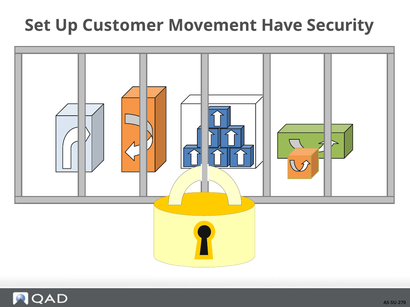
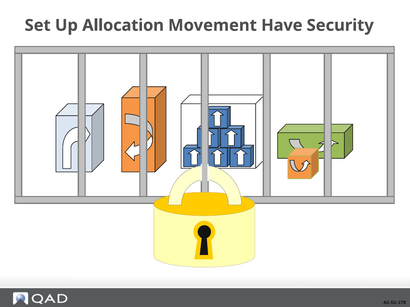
Customer: Customer -> Allocation (123, 25)
